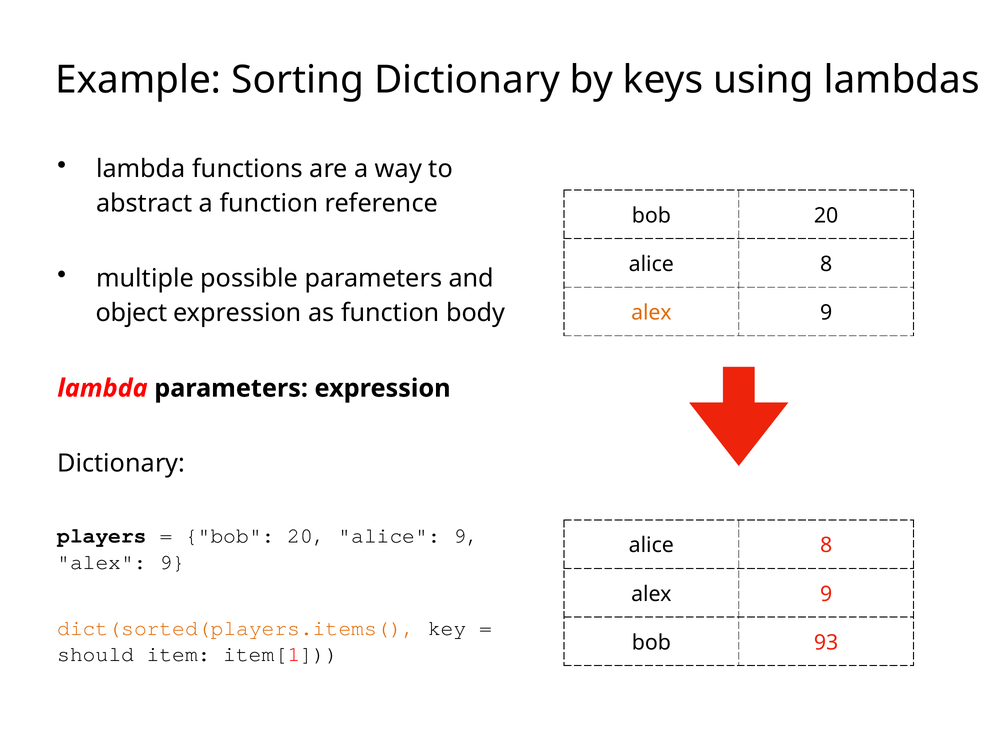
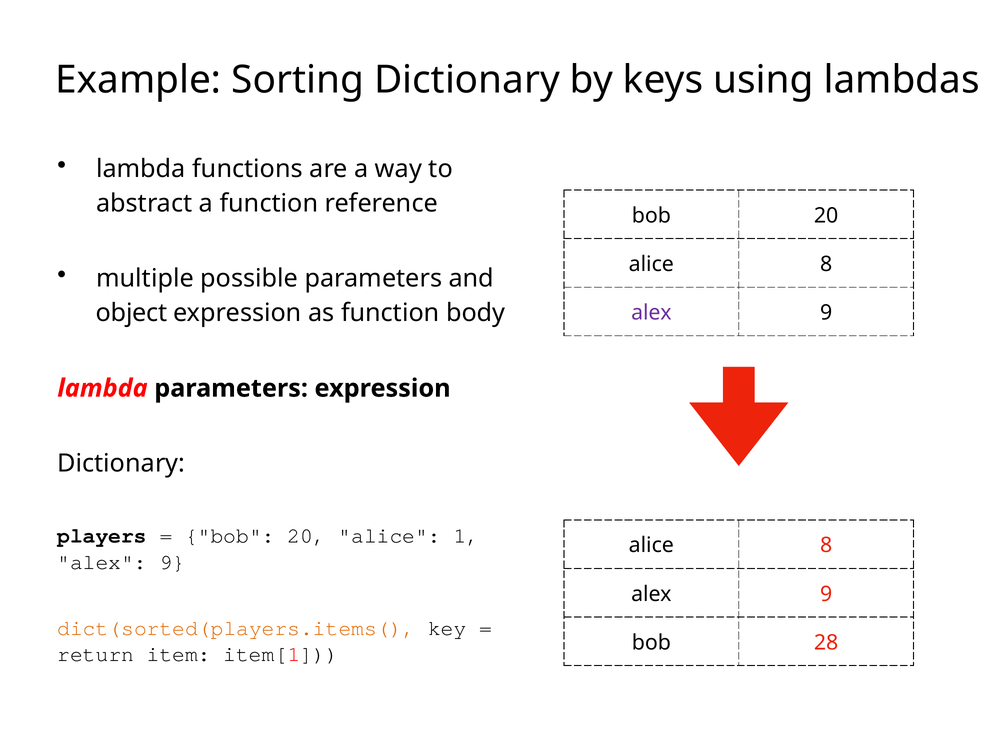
alex colour: orange -> purple (651, 313)
alice 9: 9 -> 1 (466, 536)
93: 93 -> 28 (826, 643)
should: should -> return (96, 655)
